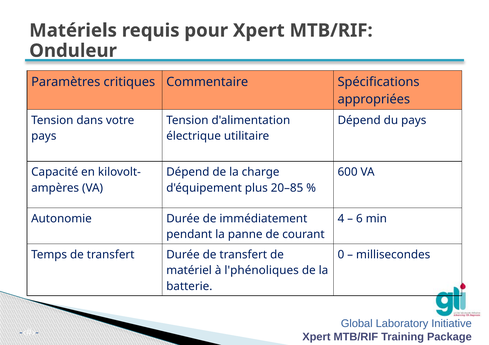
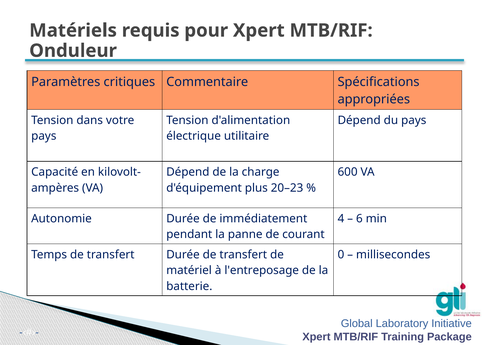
20–85: 20–85 -> 20–23 (287, 188)
l'phénoliques: l'phénoliques -> l'entreposage (262, 270)
